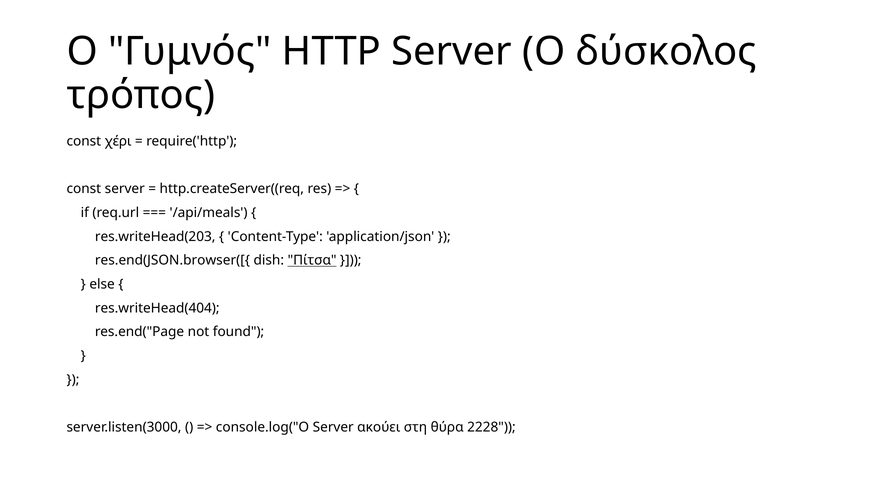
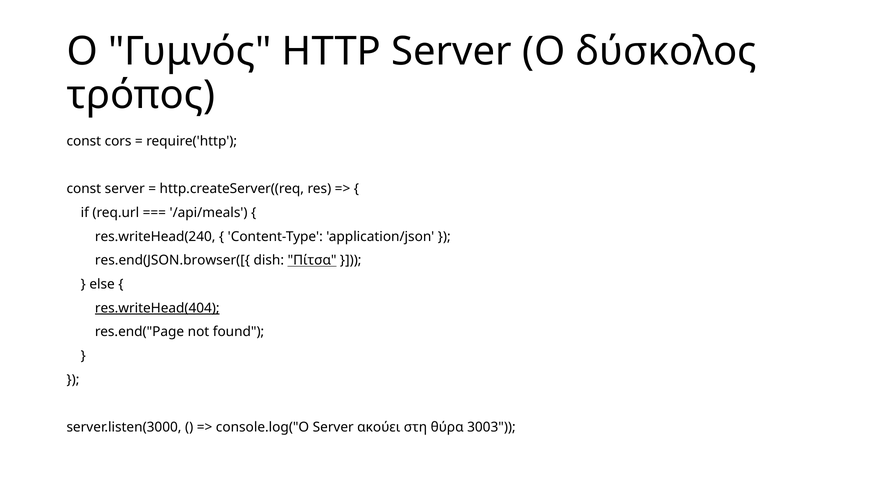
χέρι: χέρι -> cors (118, 141)
res.writeHead(203: res.writeHead(203 -> res.writeHead(240 (155, 237)
res.writeHead(404 underline: none -> present (157, 308)
2228: 2228 -> 3003 (491, 427)
